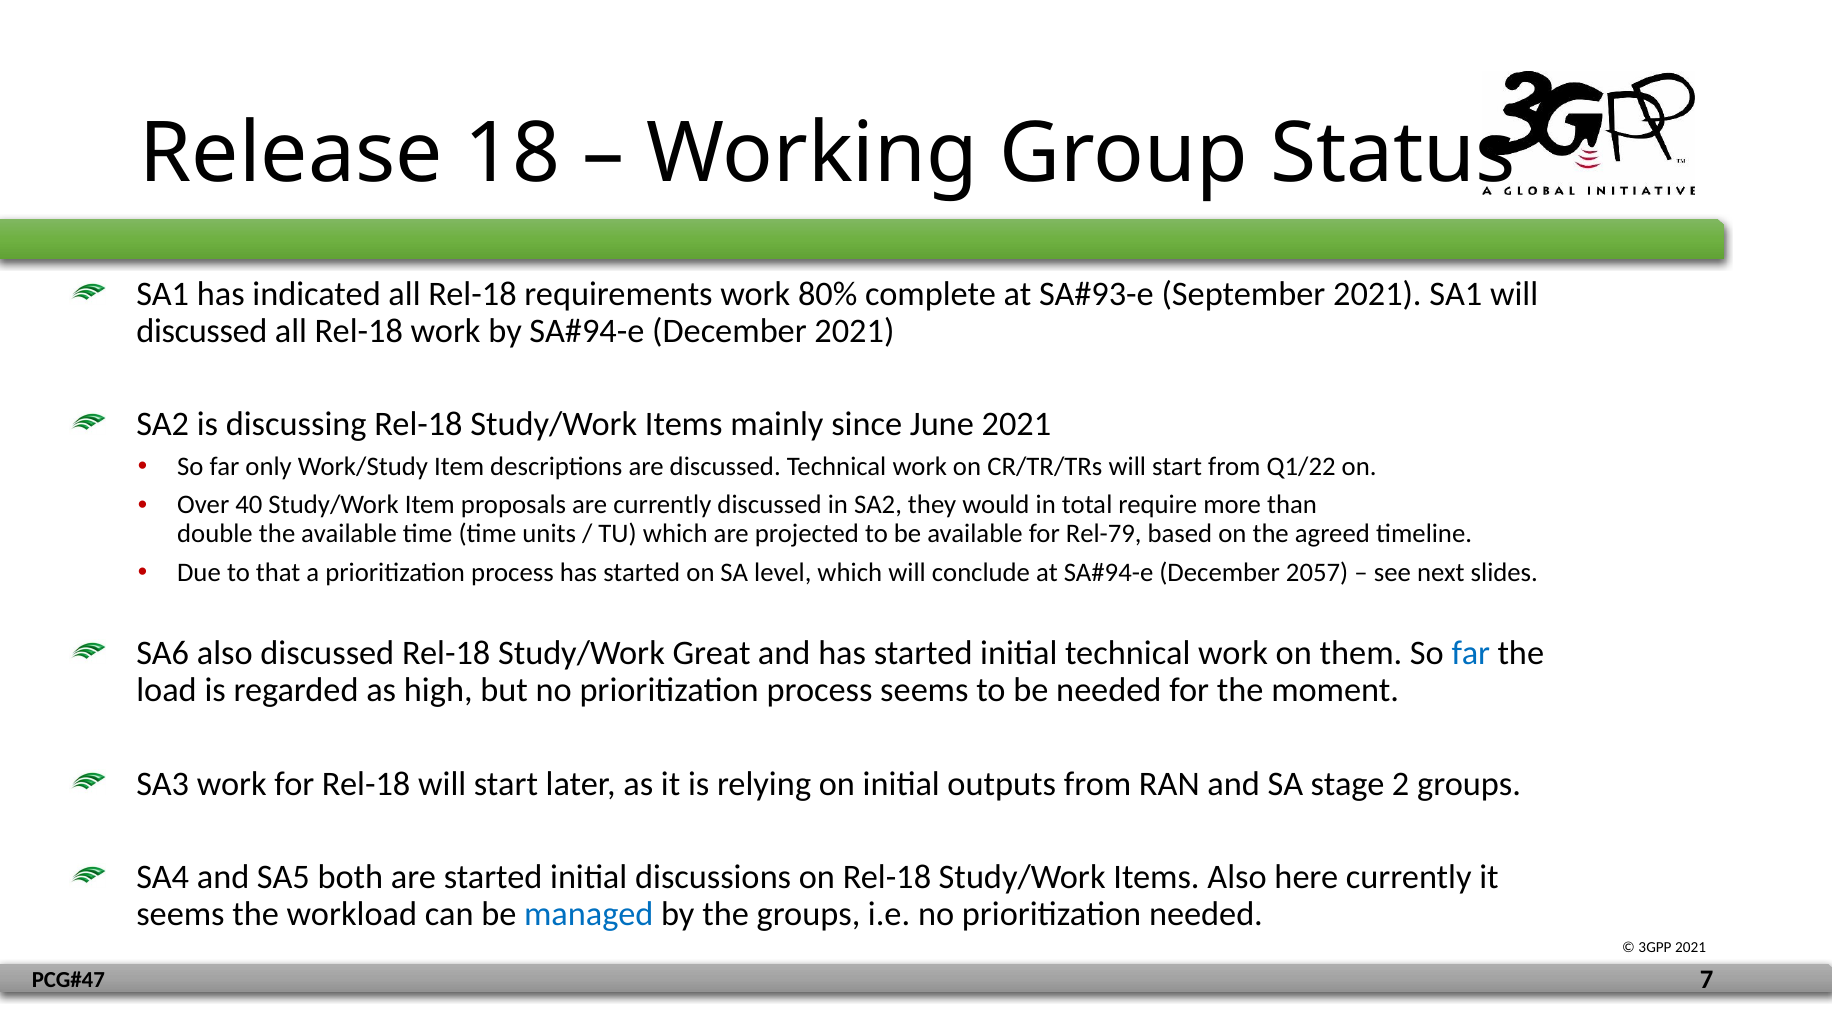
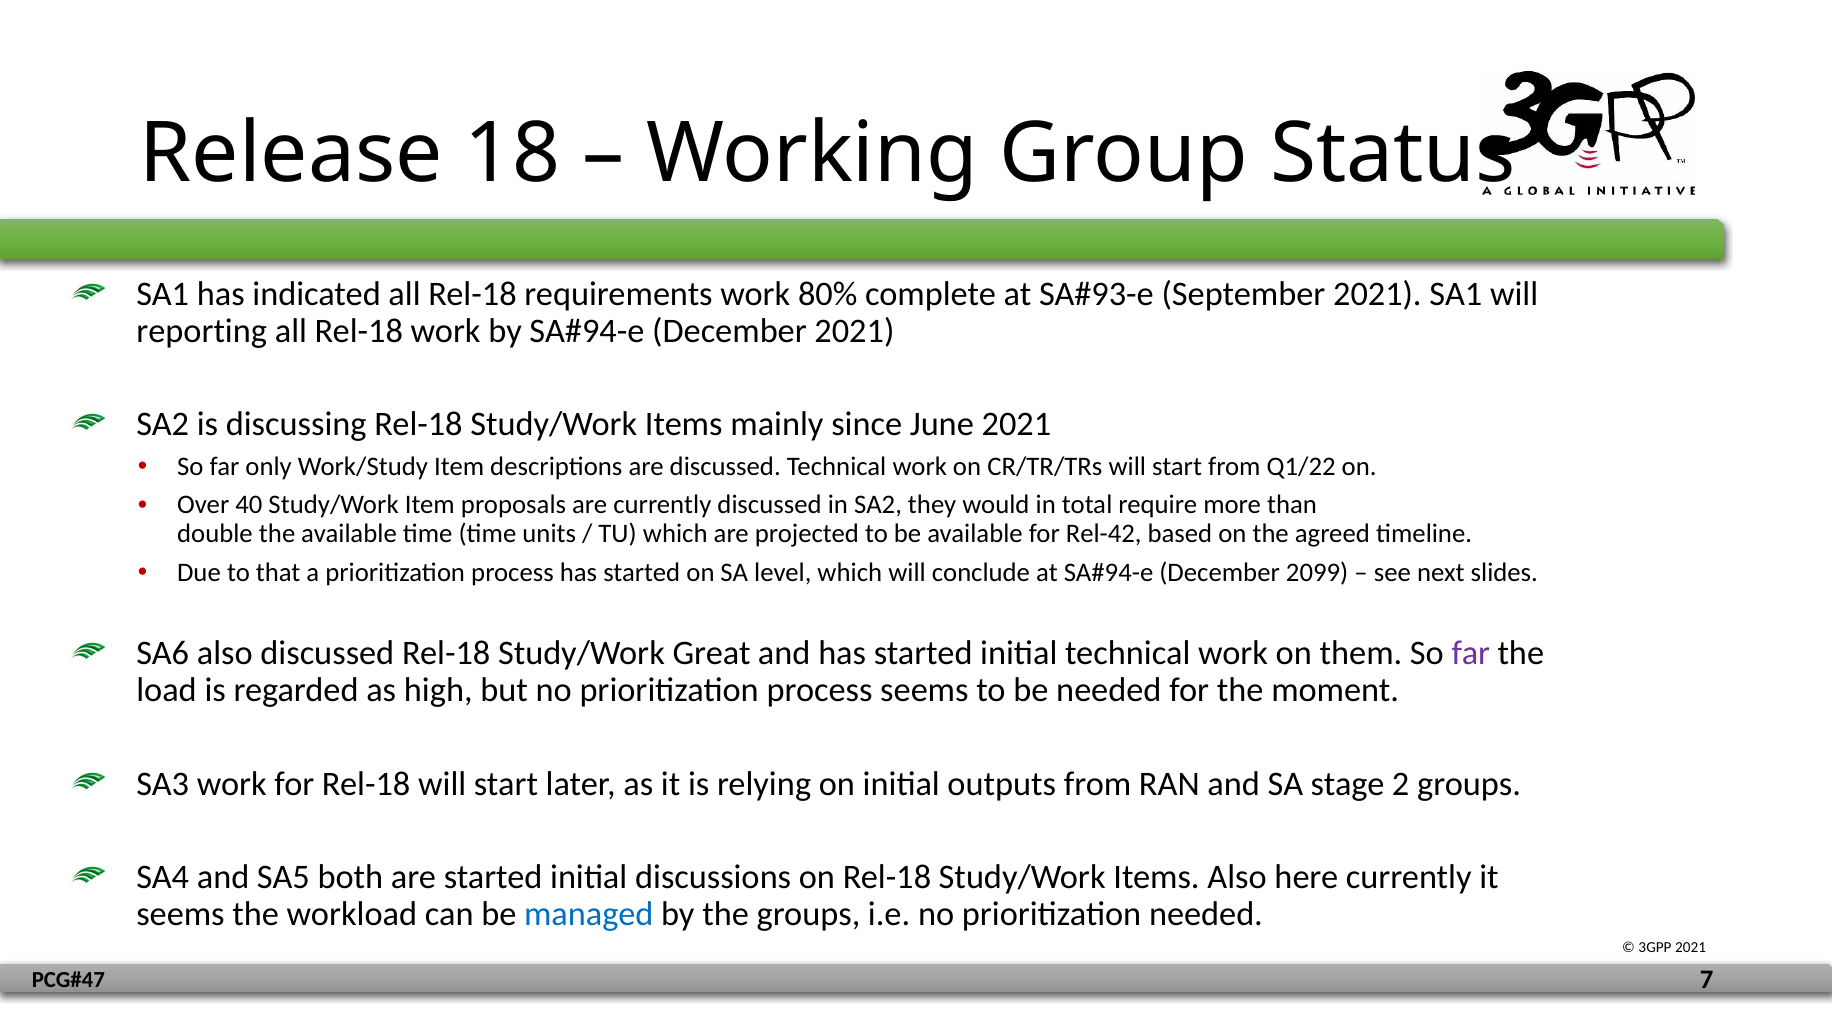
discussed: discussed -> reporting (202, 331)
Rel-79: Rel-79 -> Rel-42 (1104, 534)
2057: 2057 -> 2099 (1317, 572)
far colour: blue -> purple (1471, 653)
